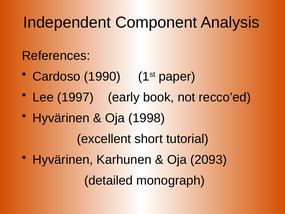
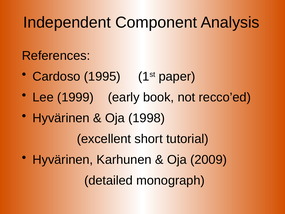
1990: 1990 -> 1995 (102, 76)
1997: 1997 -> 1999 (75, 97)
2093: 2093 -> 2009 (209, 160)
